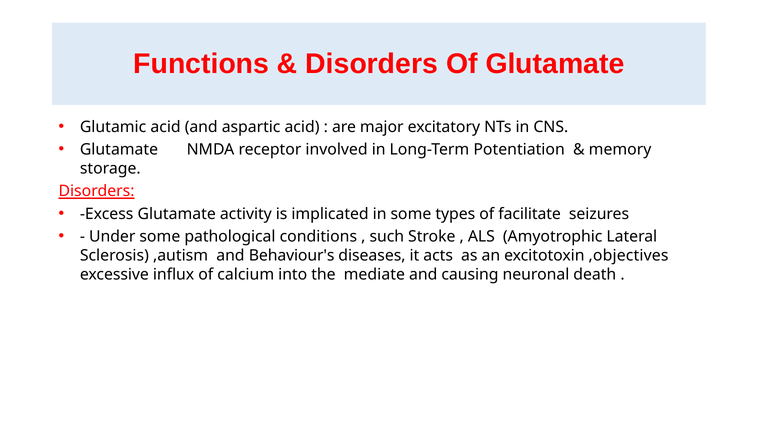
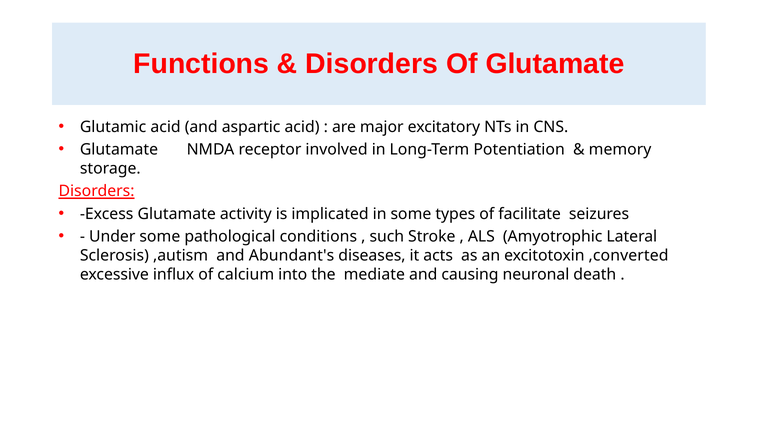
Behaviour's: Behaviour's -> Abundant's (292, 256)
,objectives: ,objectives -> ,converted (629, 256)
